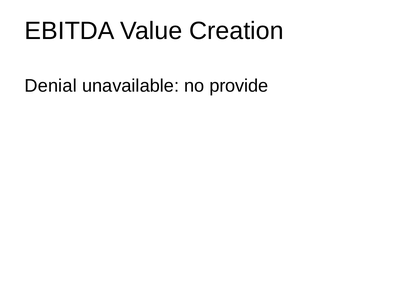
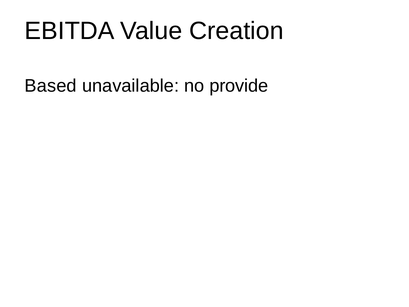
Denial: Denial -> Based (51, 86)
